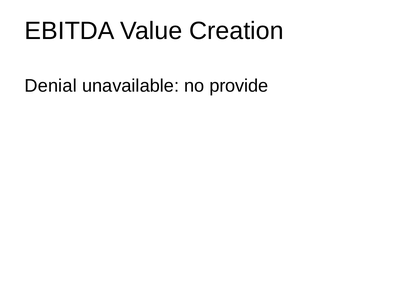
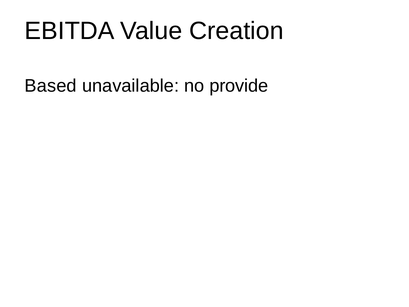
Denial: Denial -> Based (51, 86)
